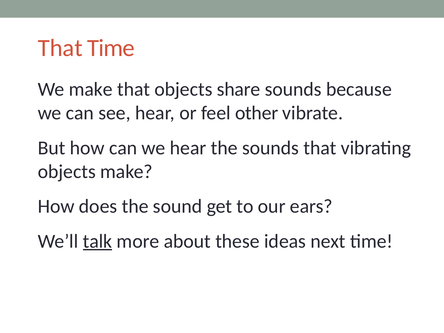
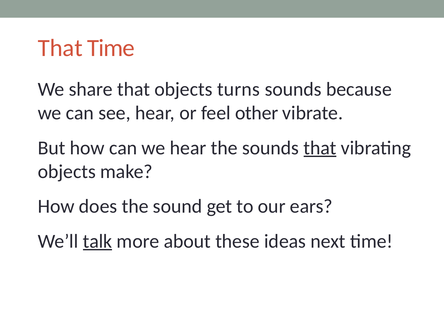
We make: make -> share (91, 89)
share: share -> turns (238, 89)
that underline: none -> present (320, 148)
